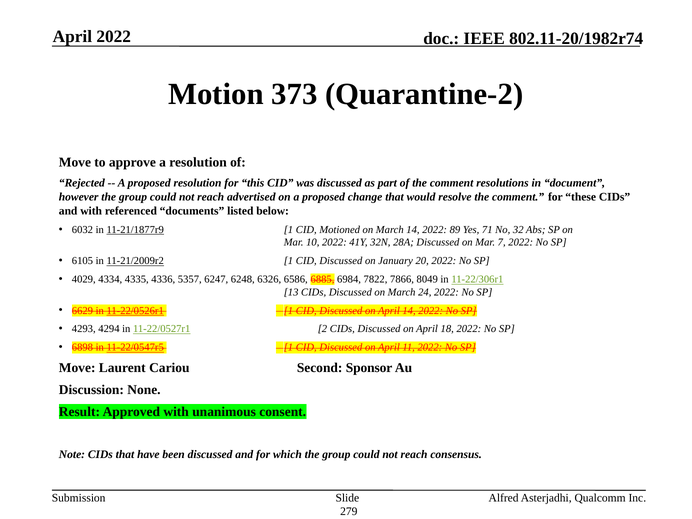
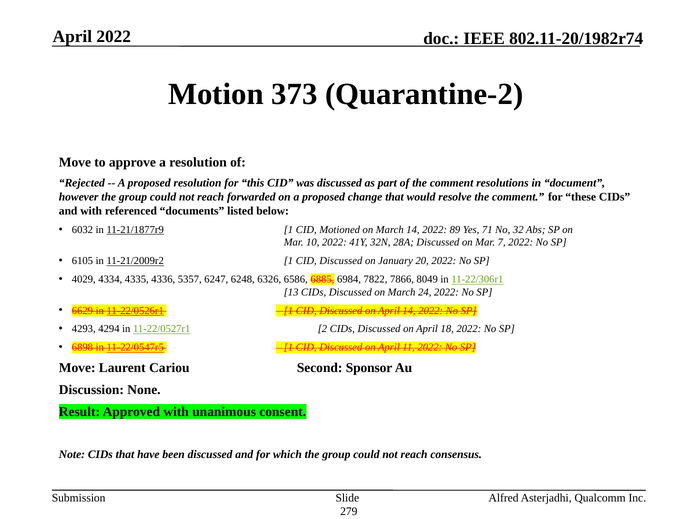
advertised: advertised -> forwarded (251, 197)
